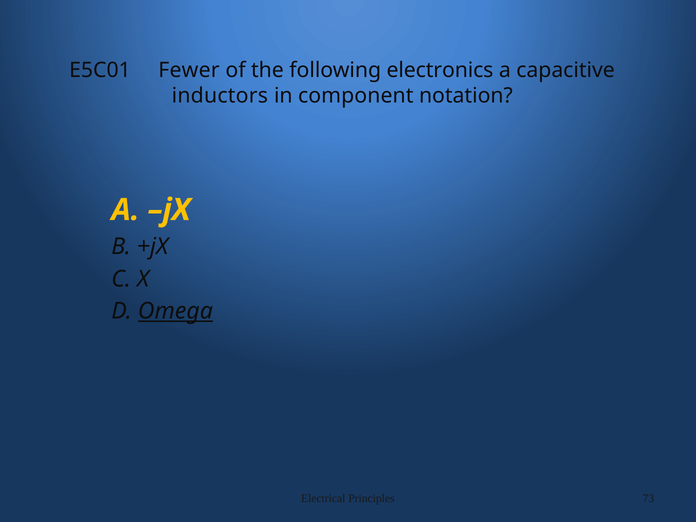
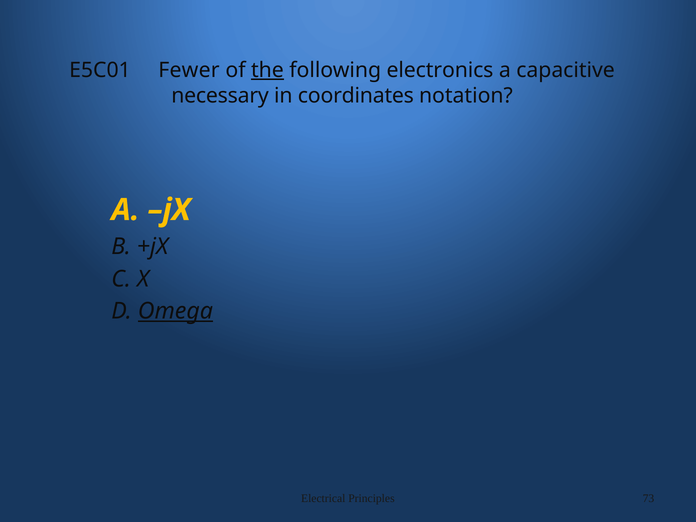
the underline: none -> present (267, 70)
inductors: inductors -> necessary (220, 96)
component: component -> coordinates (356, 96)
